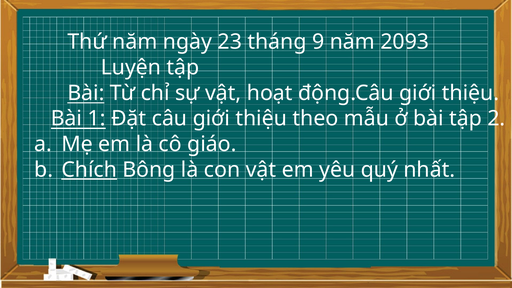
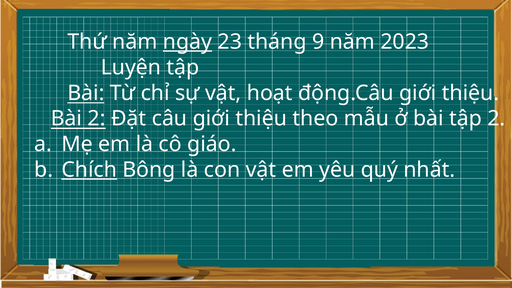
ngày underline: none -> present (187, 42)
2093: 2093 -> 2023 (405, 42)
Bài 1: 1 -> 2 (97, 119)
